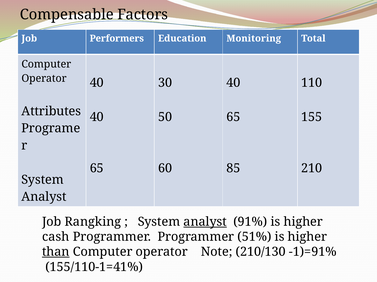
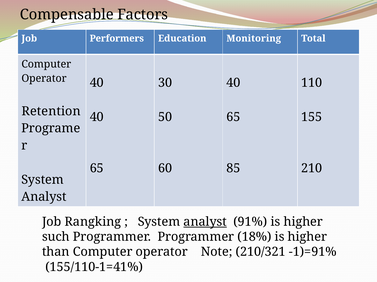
Attributes: Attributes -> Retention (51, 112)
cash: cash -> such (56, 237)
51%: 51% -> 18% (254, 237)
than underline: present -> none (56, 252)
210/130: 210/130 -> 210/321 (261, 252)
